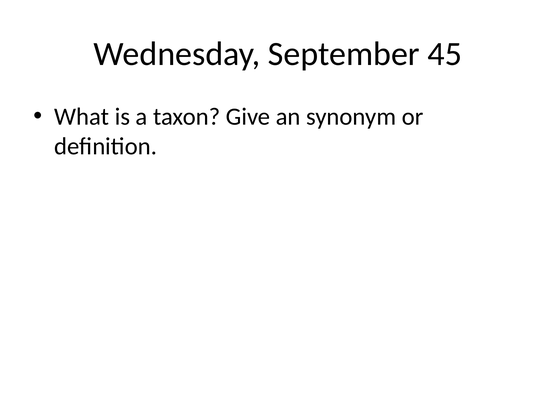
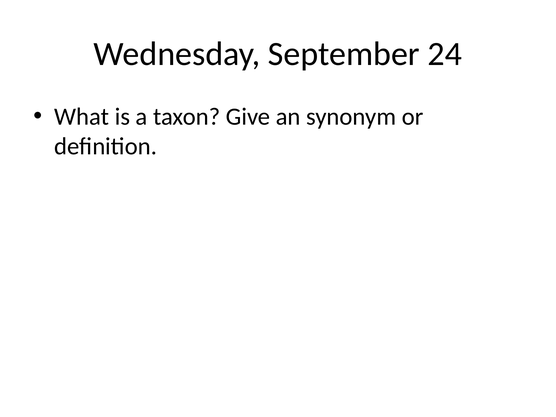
45: 45 -> 24 (445, 54)
